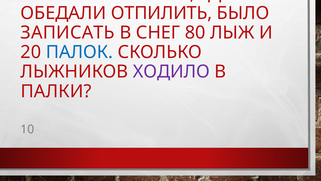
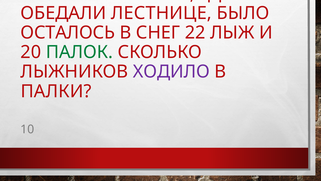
ОТПИЛИТЬ: ОТПИЛИТЬ -> ЛЕСТНИЦЕ (161, 13)
ЗАПИСАТЬ: ЗАПИСАТЬ -> ОСТАЛОСЬ (68, 33)
80: 80 -> 22 (195, 33)
ПАЛОК colour: blue -> green (79, 52)
